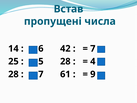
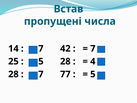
6: 6 -> 7 (41, 48)
61: 61 -> 77 (65, 74)
9: 9 -> 5 (93, 74)
